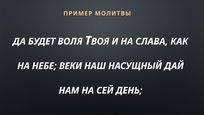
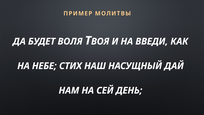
СЛАВА: СЛАВА -> ВВЕДИ (152, 41)
ВЕКИ: ВЕКИ -> СТИХ (70, 66)
